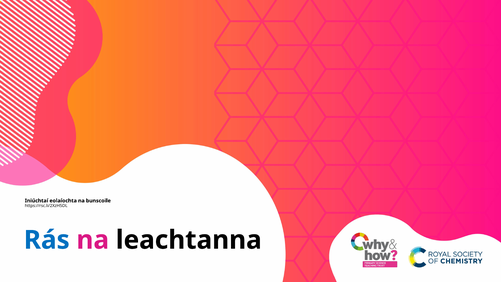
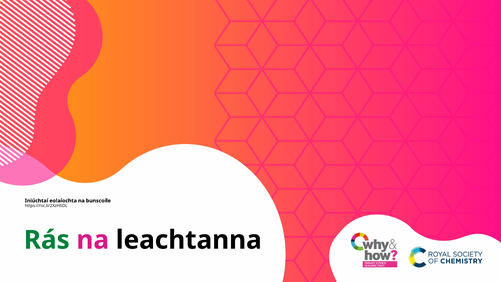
Rás colour: blue -> green (47, 240)
